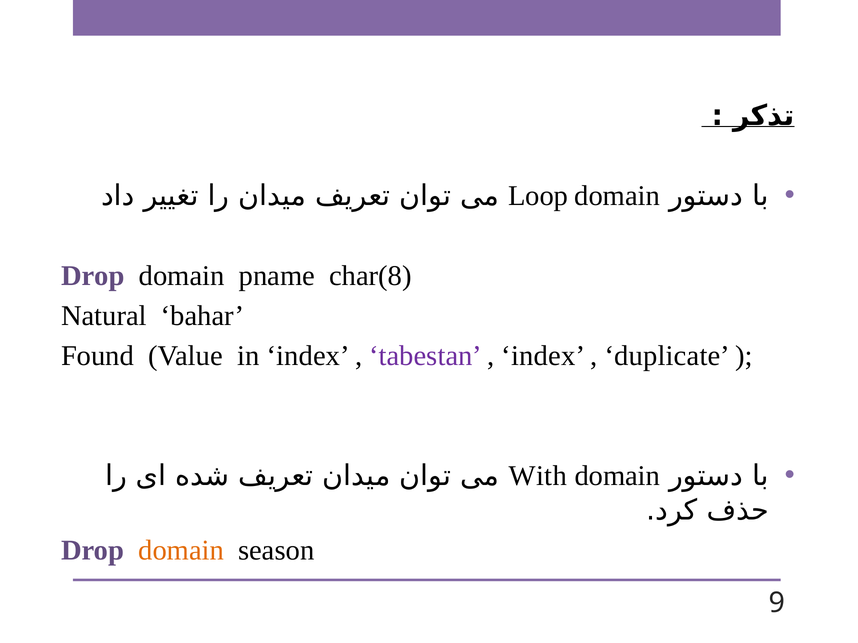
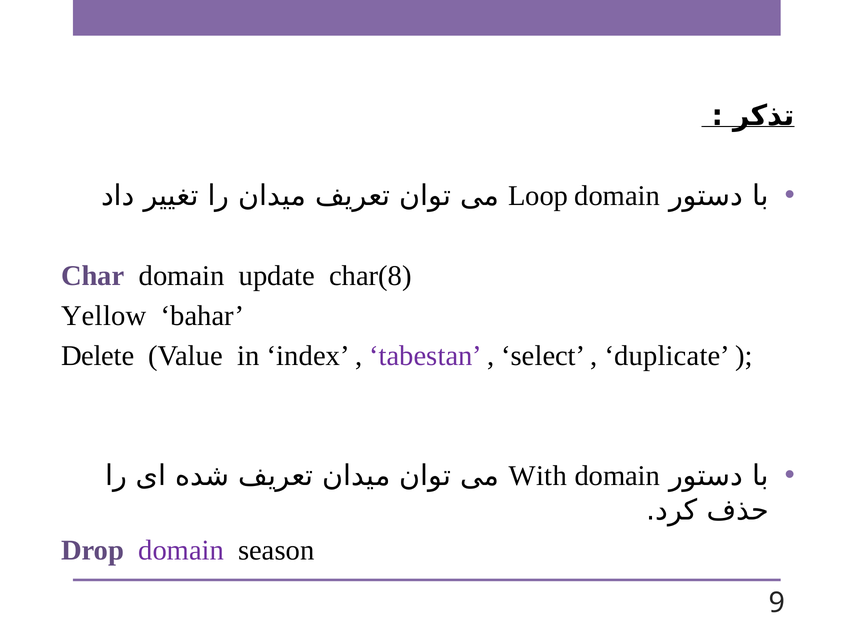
Drop: Drop -> Char (93, 276)
pname: pname -> update (277, 276)
Natural: Natural -> Yellow (104, 316)
Found: Found -> Delete (98, 356)
index: index -> select (543, 356)
domain colour: orange -> purple (181, 551)
